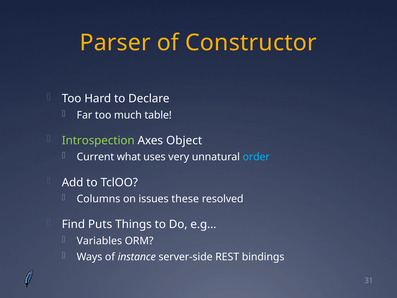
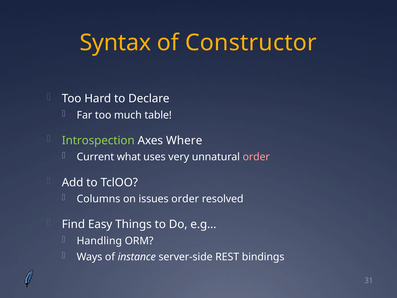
Parser: Parser -> Syntax (115, 43)
Object: Object -> Where (184, 140)
order colour: light blue -> pink (256, 157)
issues these: these -> order (185, 199)
Puts: Puts -> Easy (100, 224)
Variables: Variables -> Handling (99, 241)
